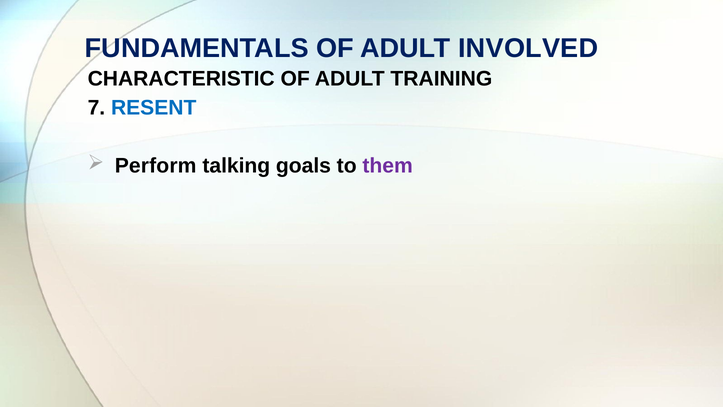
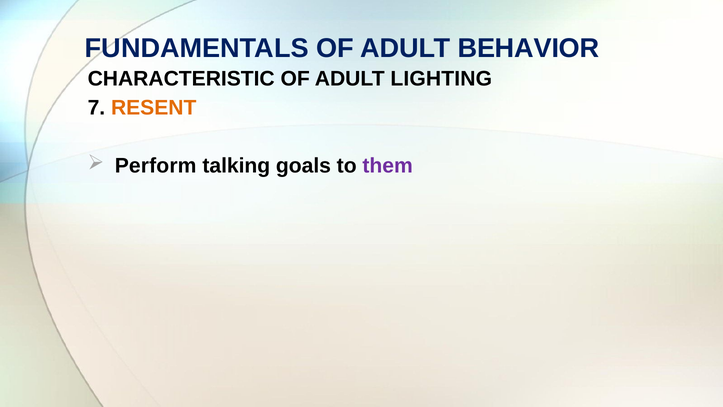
INVOLVED: INVOLVED -> BEHAVIOR (528, 48)
TRAINING: TRAINING -> LIGHTING (441, 79)
RESENT colour: blue -> orange (154, 108)
